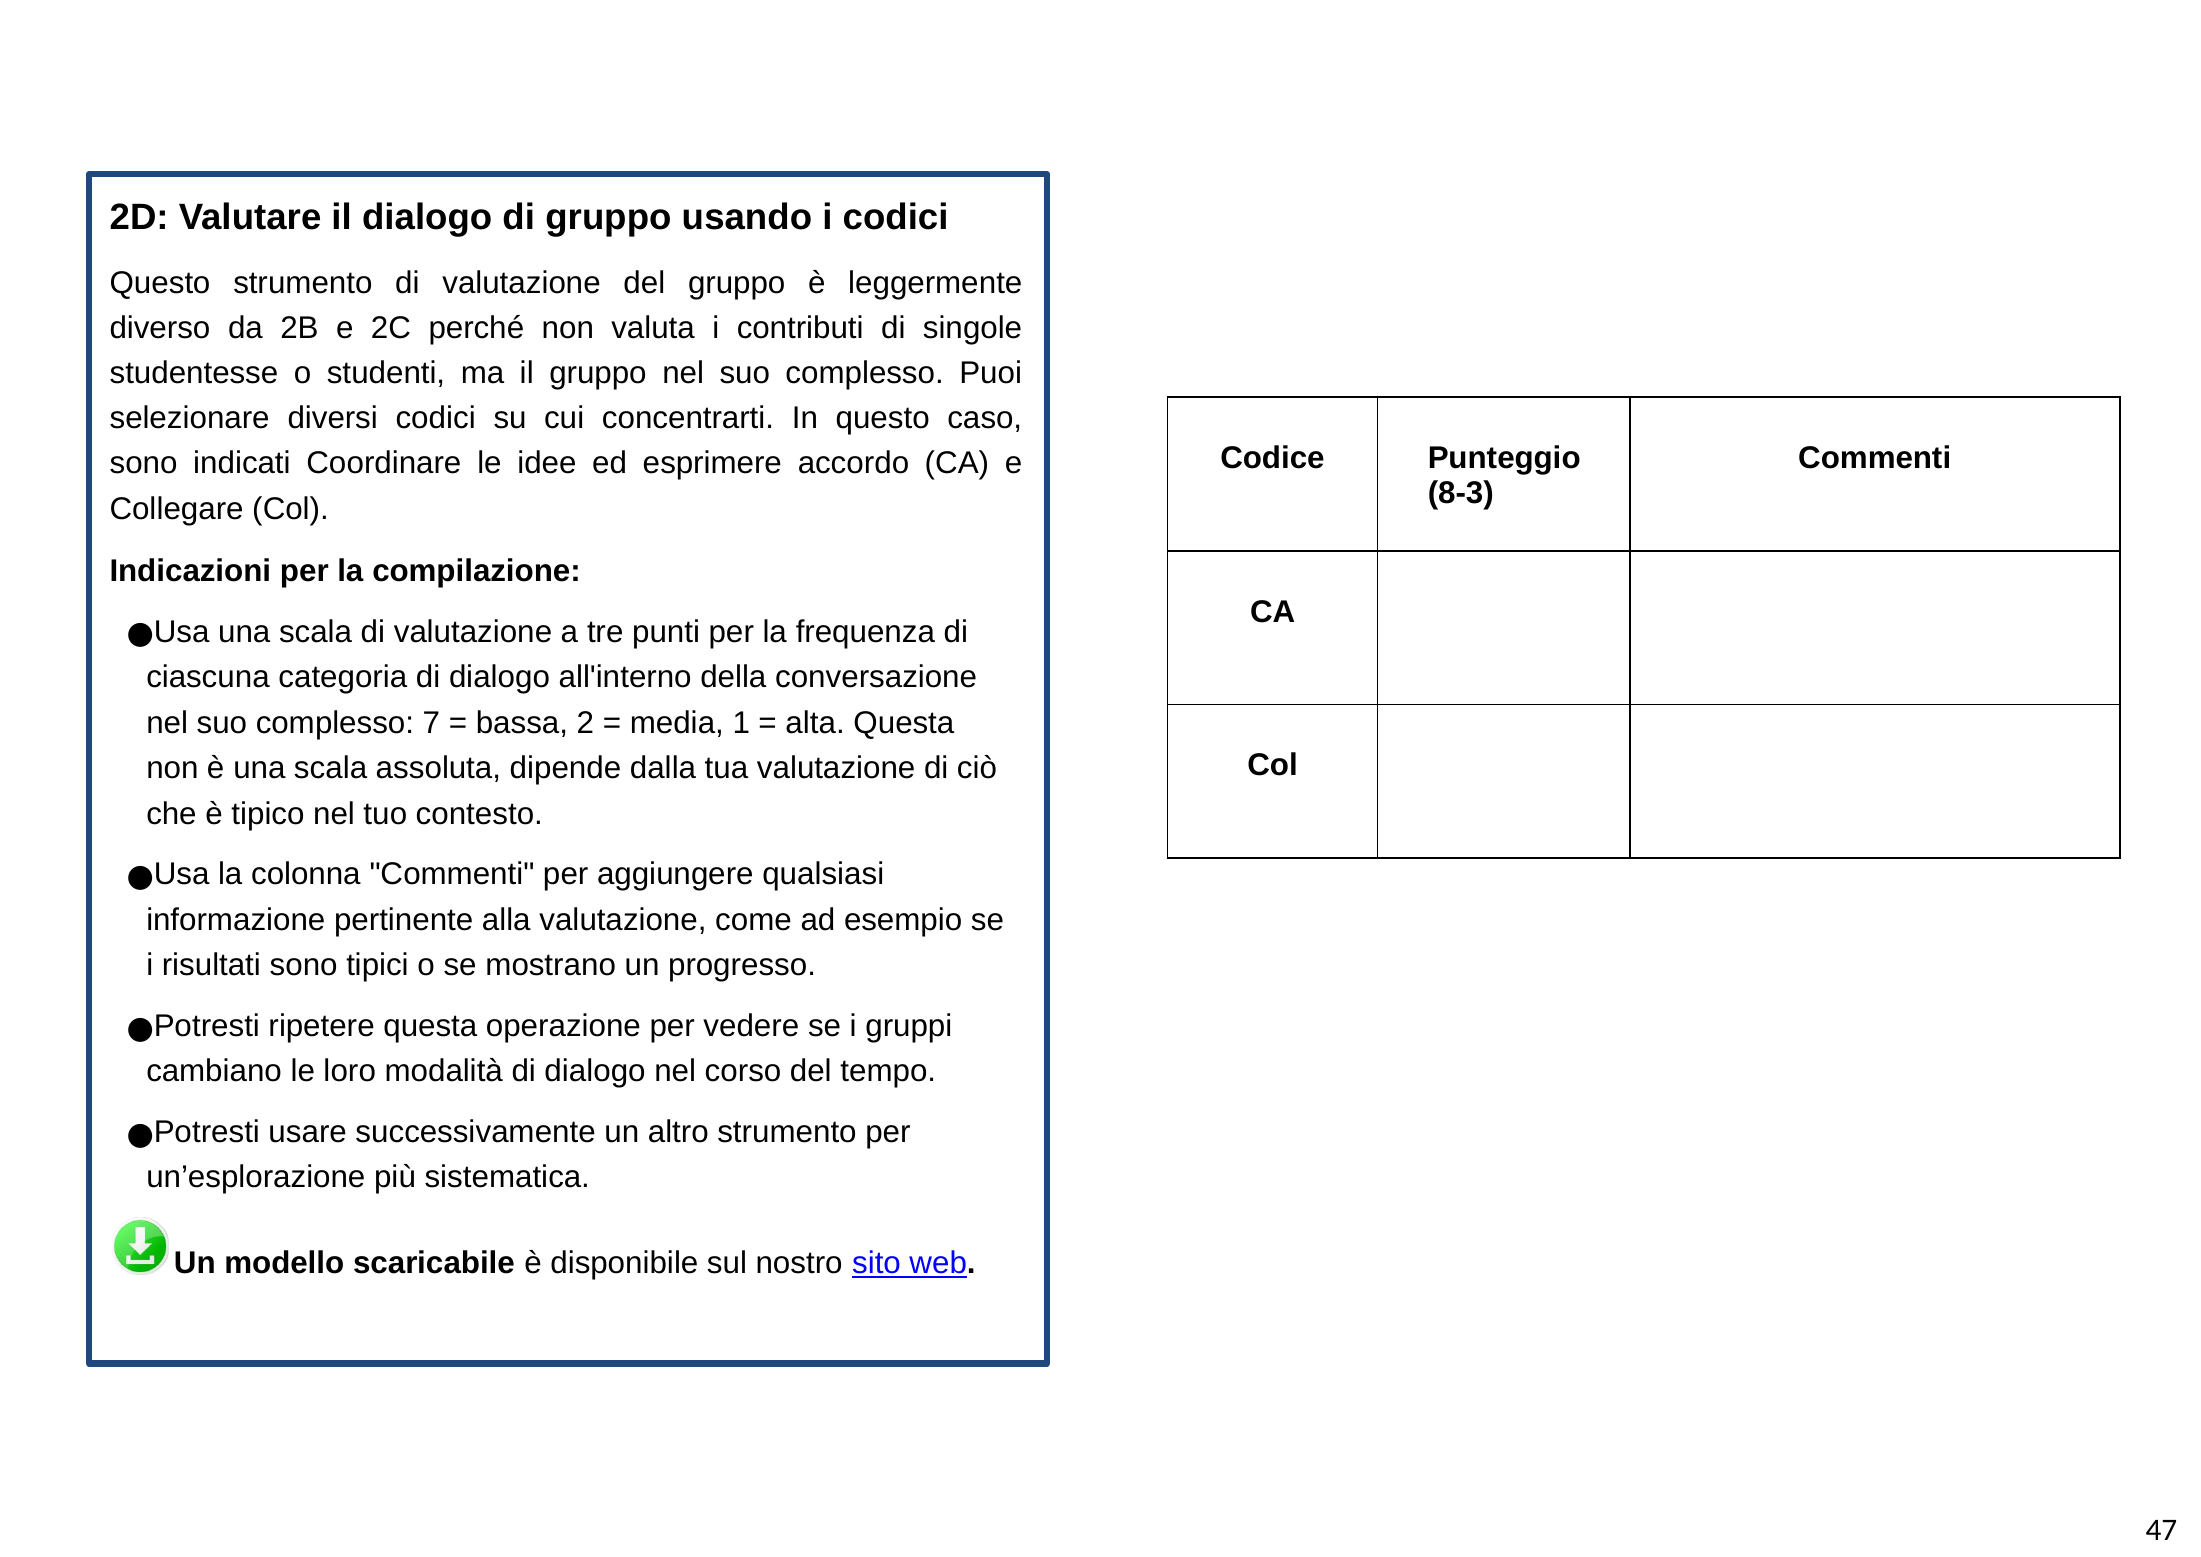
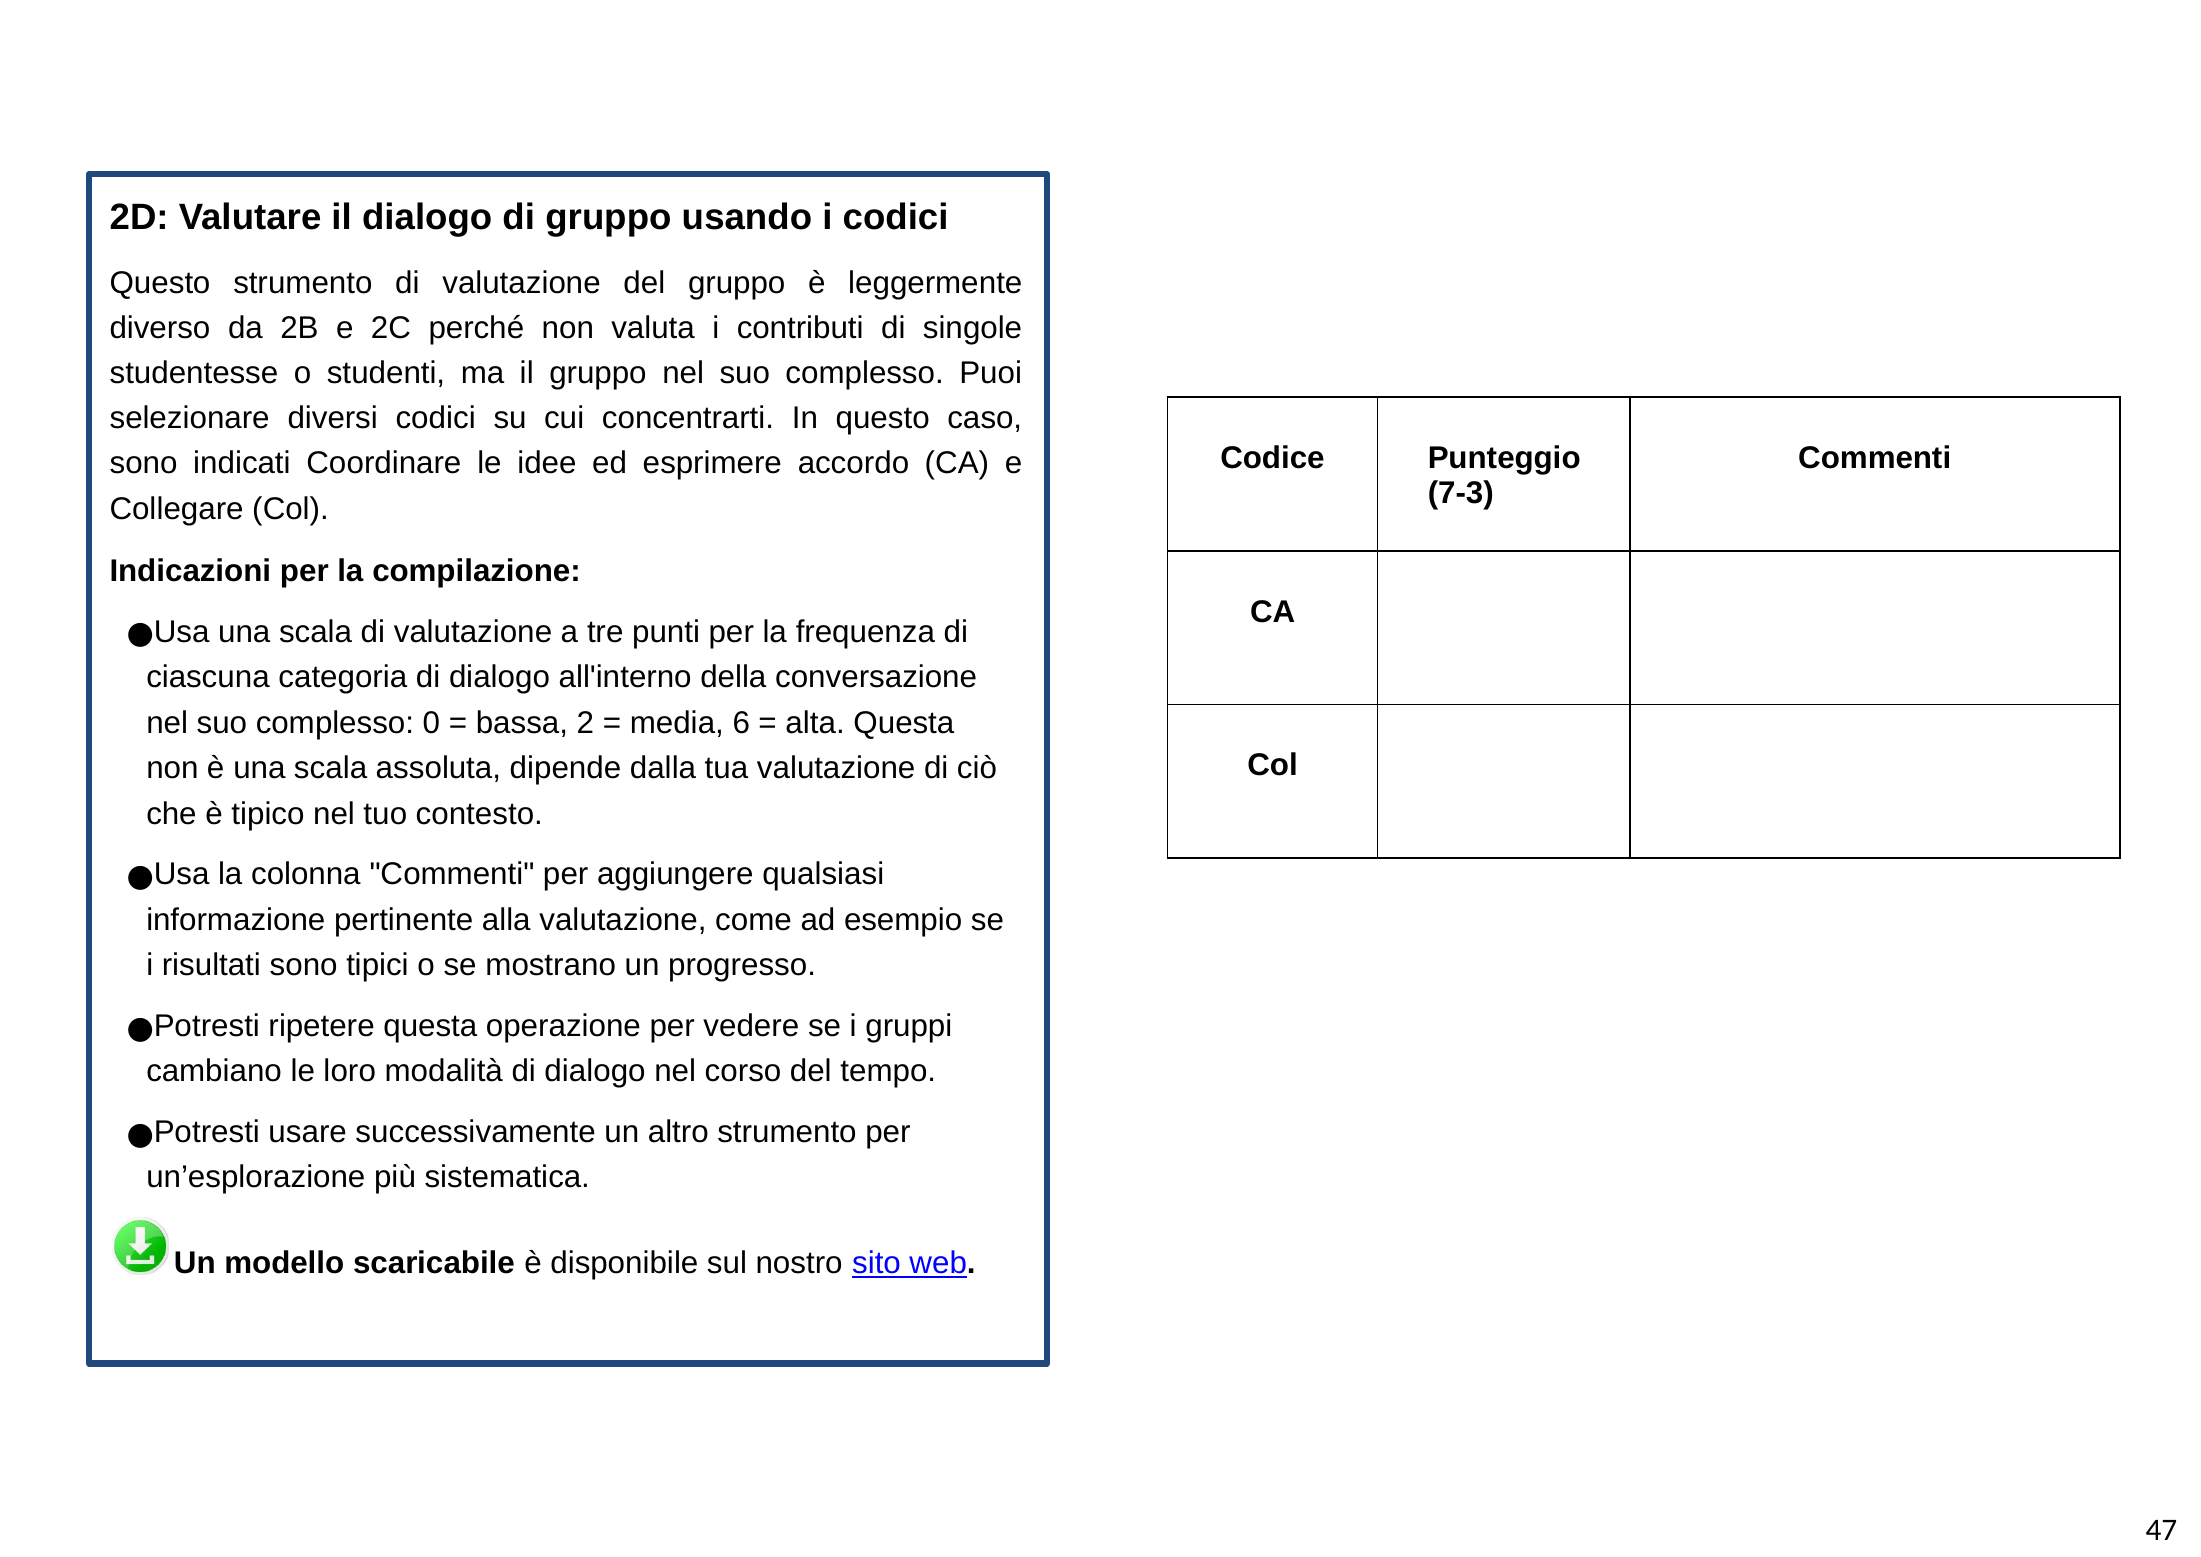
8-3: 8-3 -> 7-3 (1461, 493)
7: 7 -> 0 (431, 723)
1: 1 -> 6 (741, 723)
